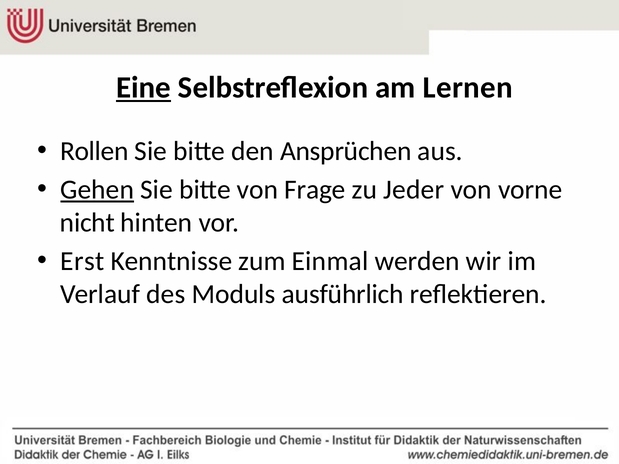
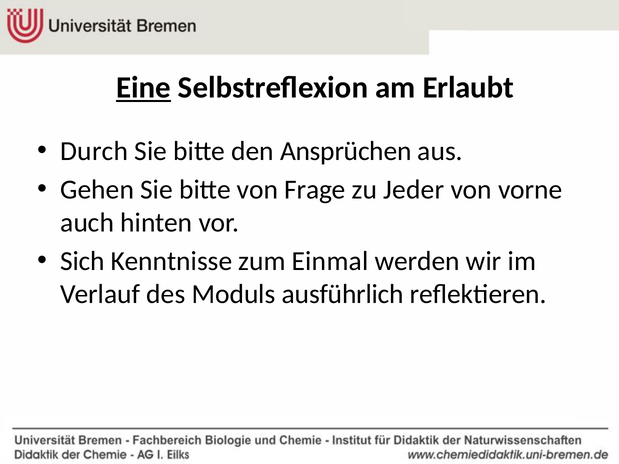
Lernen: Lernen -> Erlaubt (468, 88)
Rollen: Rollen -> Durch (94, 151)
Gehen underline: present -> none (97, 190)
nicht: nicht -> auch (87, 223)
Erst: Erst -> Sich (83, 261)
